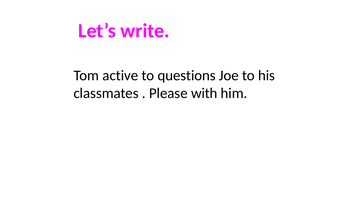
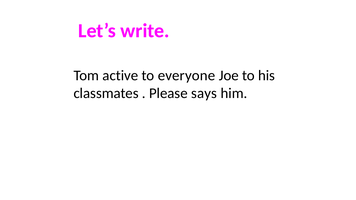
questions: questions -> everyone (187, 76)
with: with -> says (204, 93)
